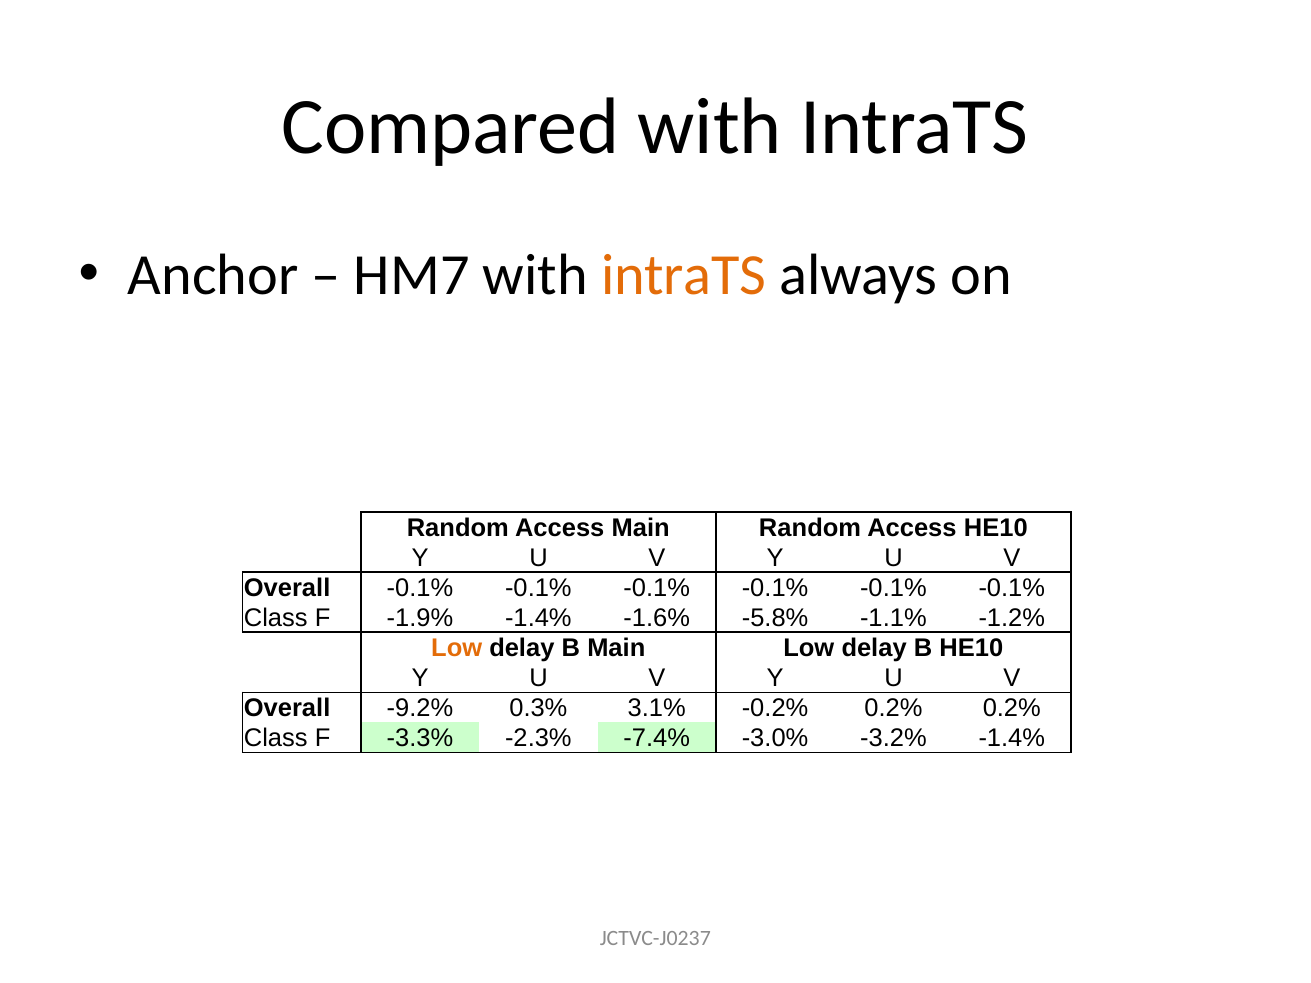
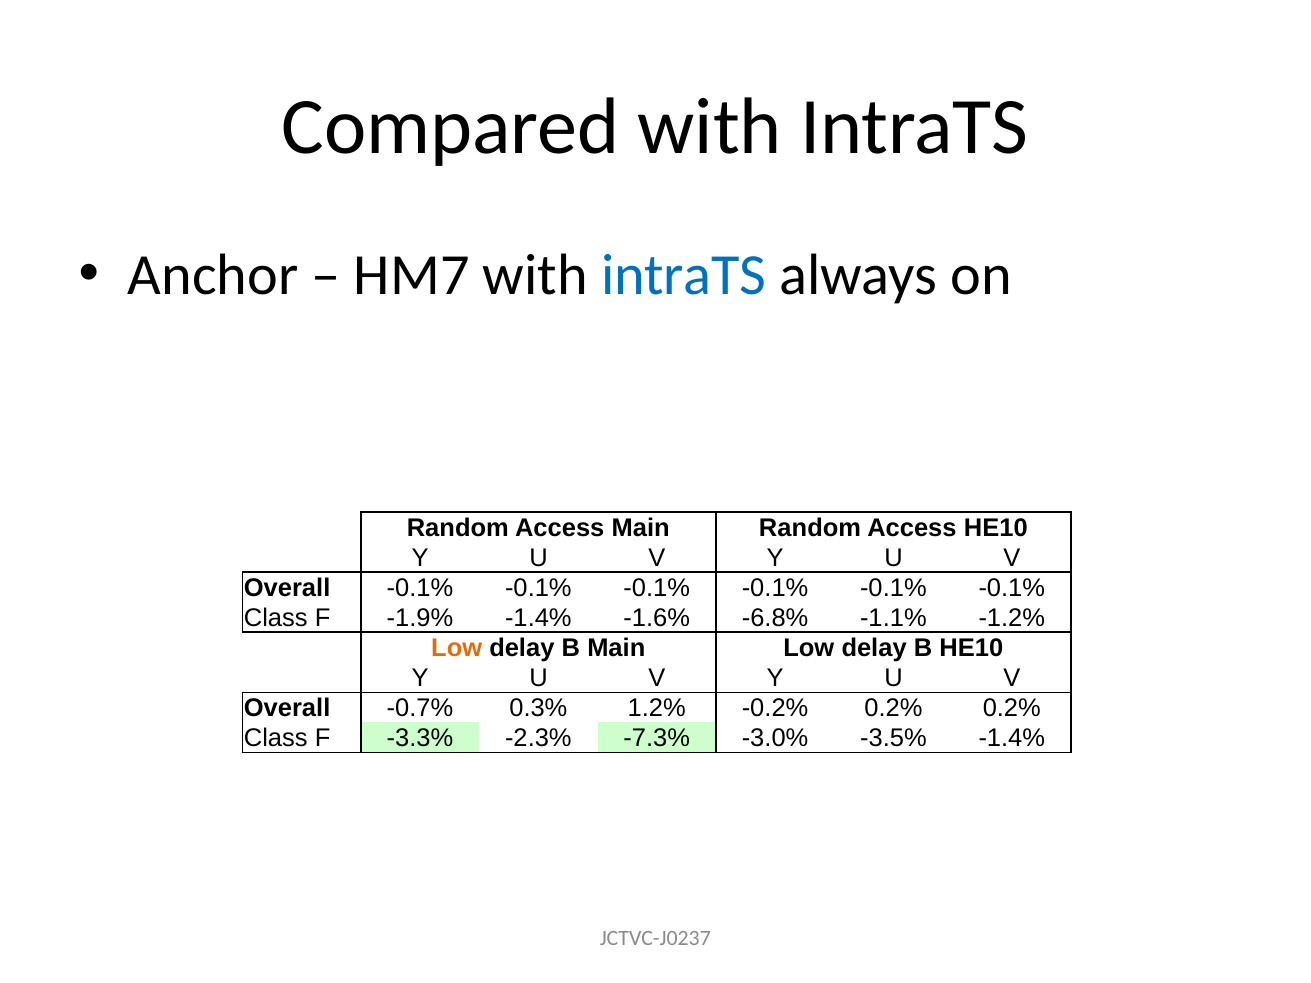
intraTS colour: orange -> blue (684, 275)
-5.8%: -5.8% -> -6.8% (775, 619)
-9.2%: -9.2% -> -0.7% (420, 709)
3.1%: 3.1% -> 1.2% (657, 709)
-7.4%: -7.4% -> -7.3% (657, 739)
-3.2%: -3.2% -> -3.5% (893, 739)
